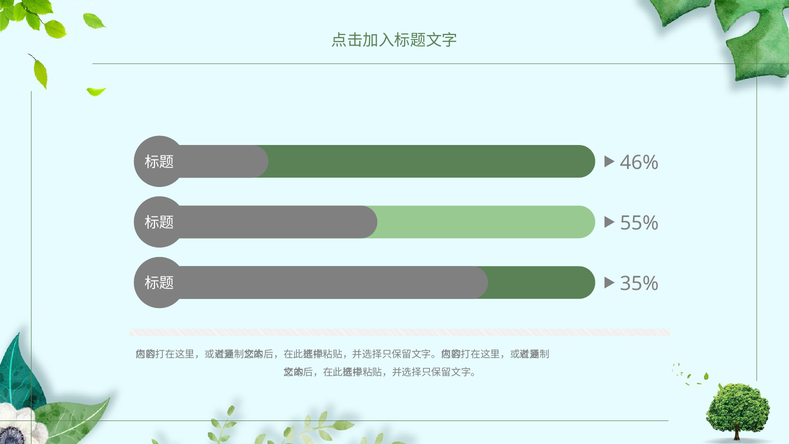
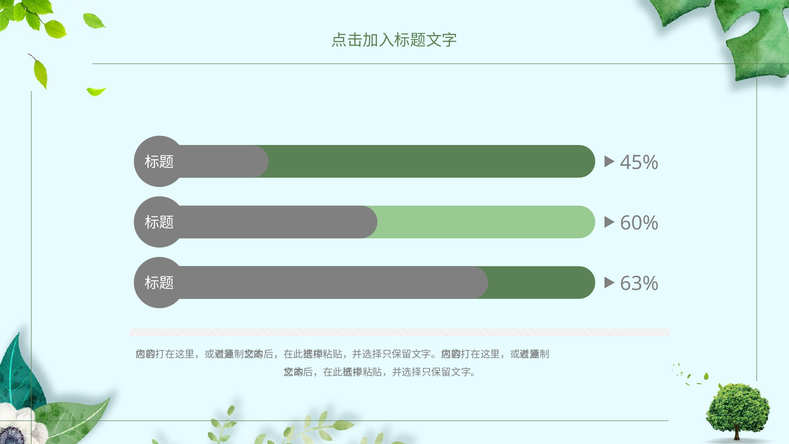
46%: 46% -> 45% (639, 163)
55%: 55% -> 60% (639, 223)
35%: 35% -> 63% (639, 284)
